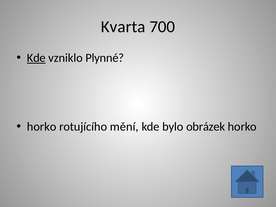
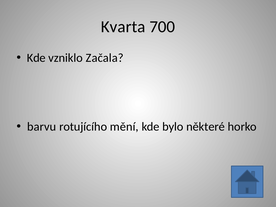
Kde underline: present -> none (36, 58)
Plynné: Plynné -> Začala (105, 58)
horko: horko -> barvu (42, 127)
obrázek: obrázek -> některé (206, 127)
